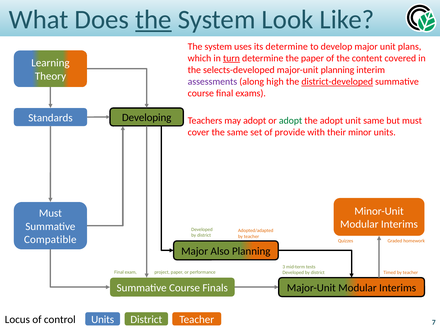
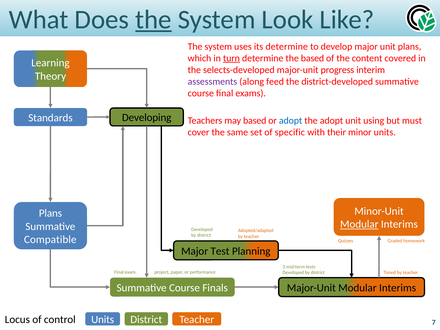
the paper: paper -> based (313, 58)
major-unit planning: planning -> progress (337, 70)
high: high -> feed (275, 82)
district-developed underline: present -> none (337, 82)
may adopt: adopt -> based (255, 121)
adopt colour: green -> blue (291, 121)
unit same: same -> using (374, 121)
provide: provide -> specific (290, 132)
Must: Must -> Plans (50, 213)
Modular underline: none -> present (359, 224)
Also: Also -> Test (220, 251)
